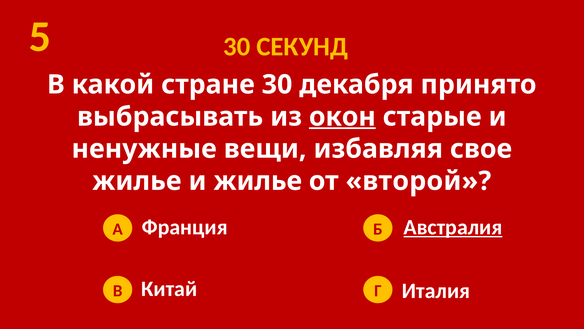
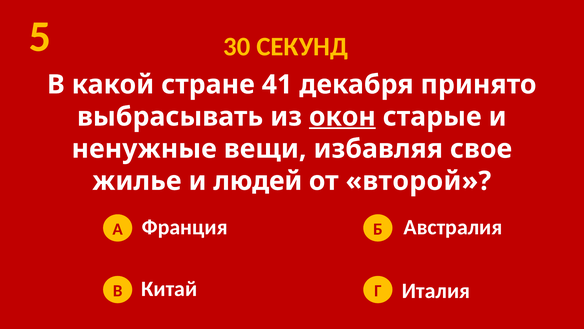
стране 30: 30 -> 41 (277, 84)
и жилье: жилье -> людей (258, 181)
Австралия underline: present -> none (453, 227)
